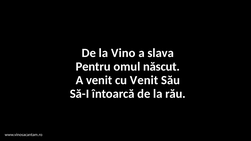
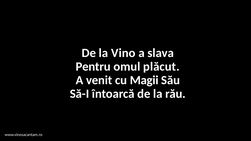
născut: născut -> plăcut (161, 67)
cu Venit: Venit -> Magii (144, 80)
